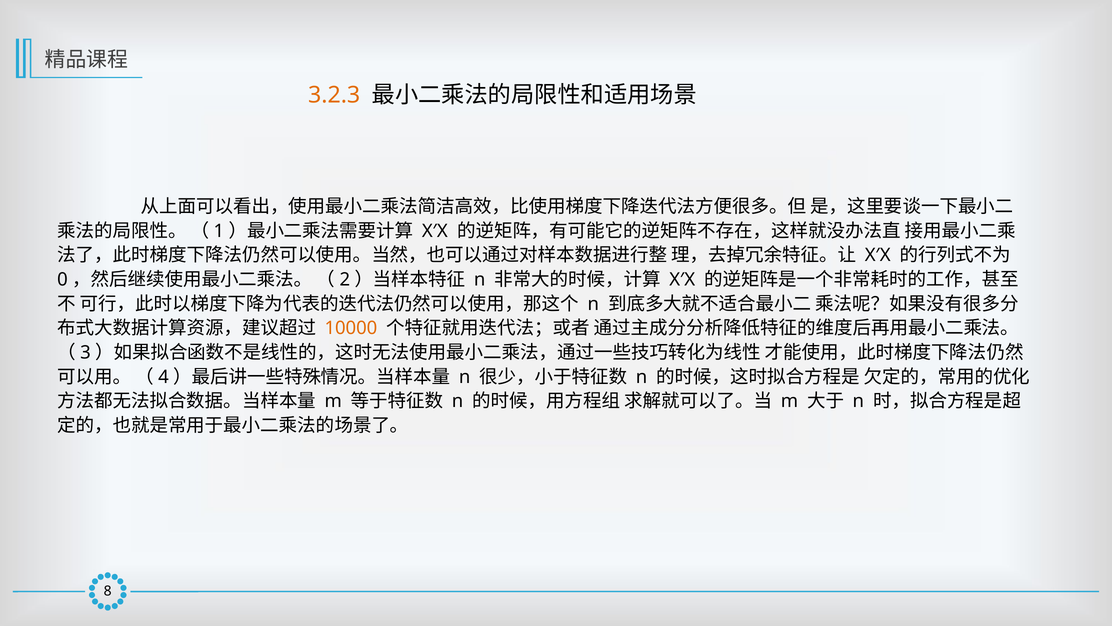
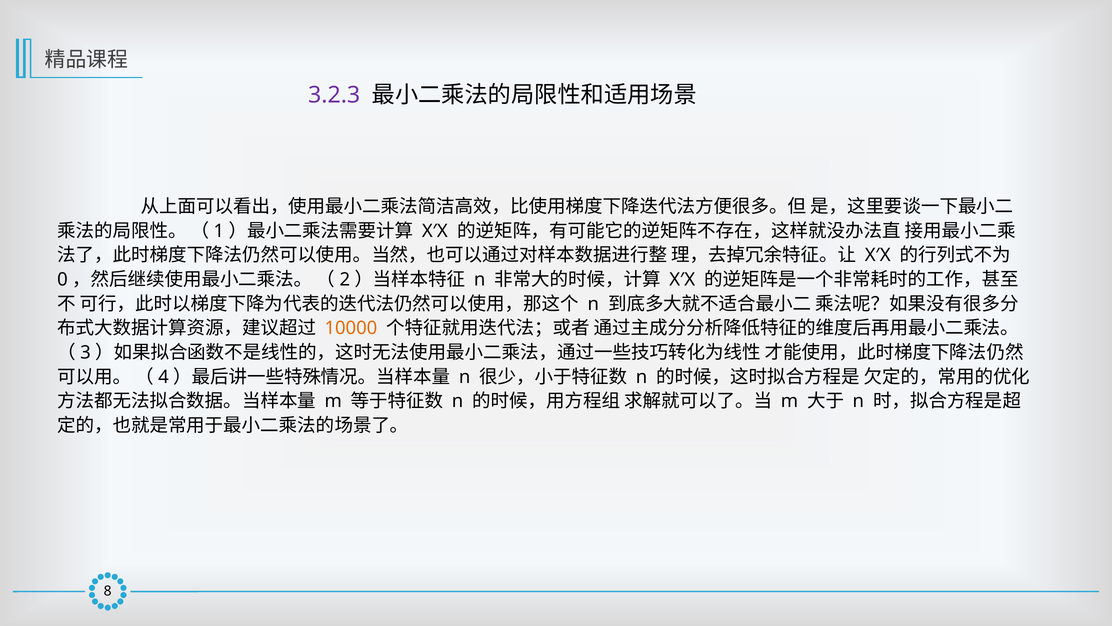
3.2.3 colour: orange -> purple (334, 95)
